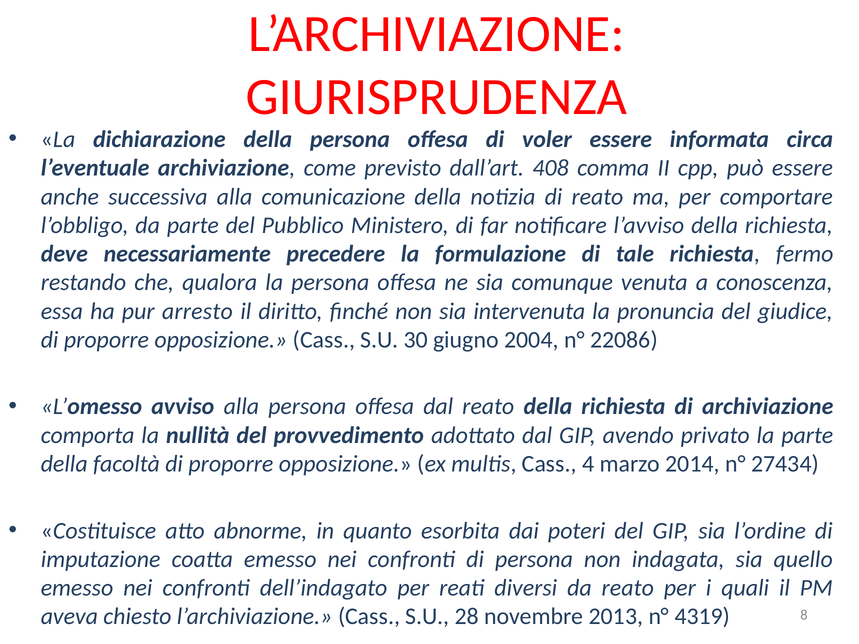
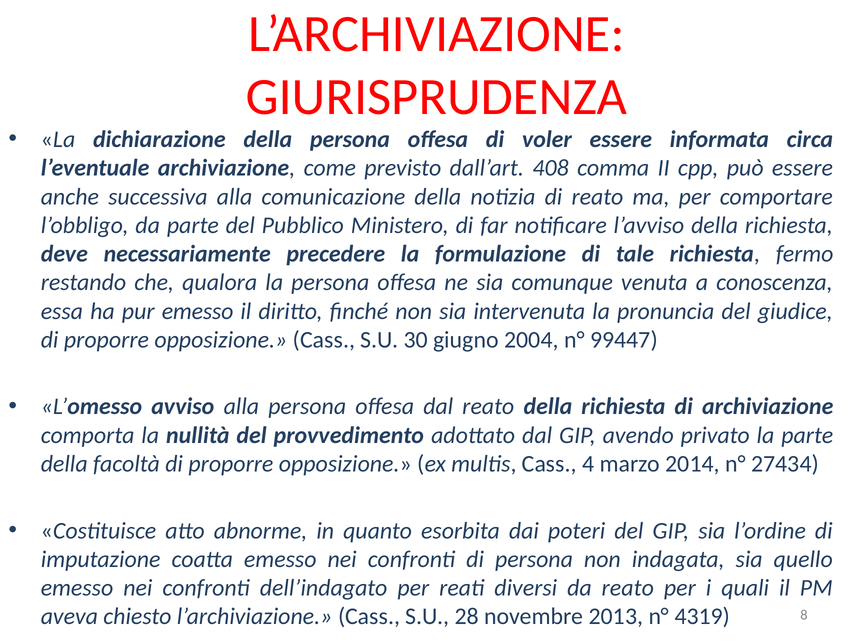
pur arresto: arresto -> emesso (198, 311)
22086: 22086 -> 99447 (624, 340)
